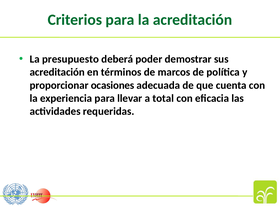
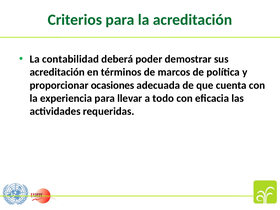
presupuesto: presupuesto -> contabilidad (70, 59)
total: total -> todo (163, 98)
